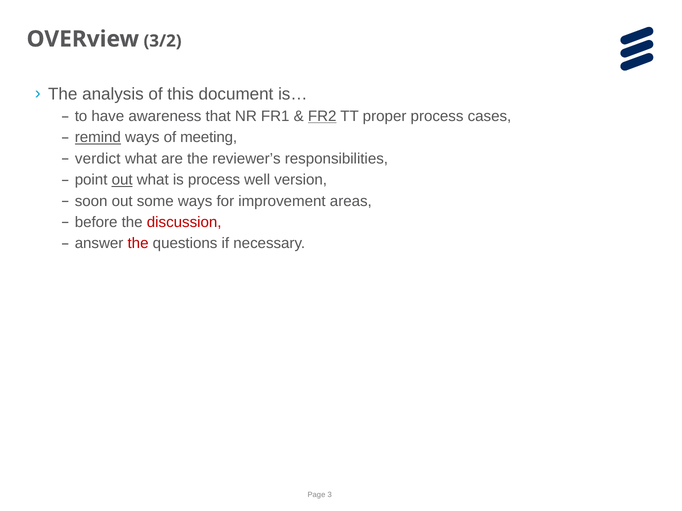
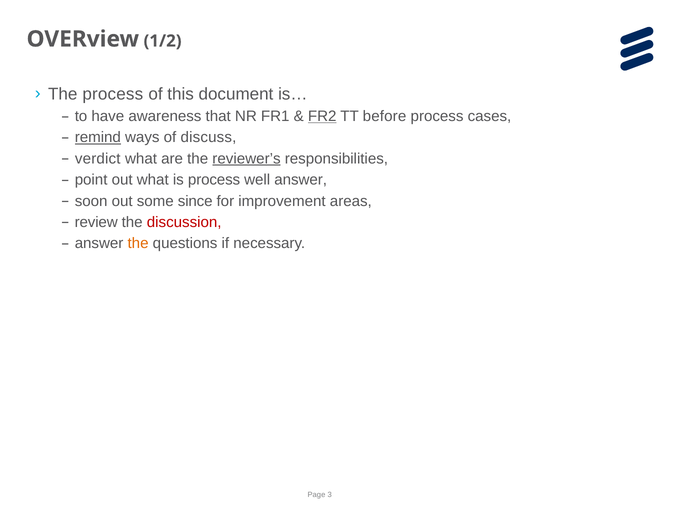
3/2: 3/2 -> 1/2 (163, 41)
The analysis: analysis -> process (113, 94)
proper: proper -> before (385, 116)
meeting: meeting -> discuss (208, 138)
reviewer’s underline: none -> present (247, 159)
out underline: present -> none (122, 180)
well version: version -> answer (301, 180)
some ways: ways -> since (195, 201)
before: before -> review (96, 222)
the colour: red -> orange (138, 244)
